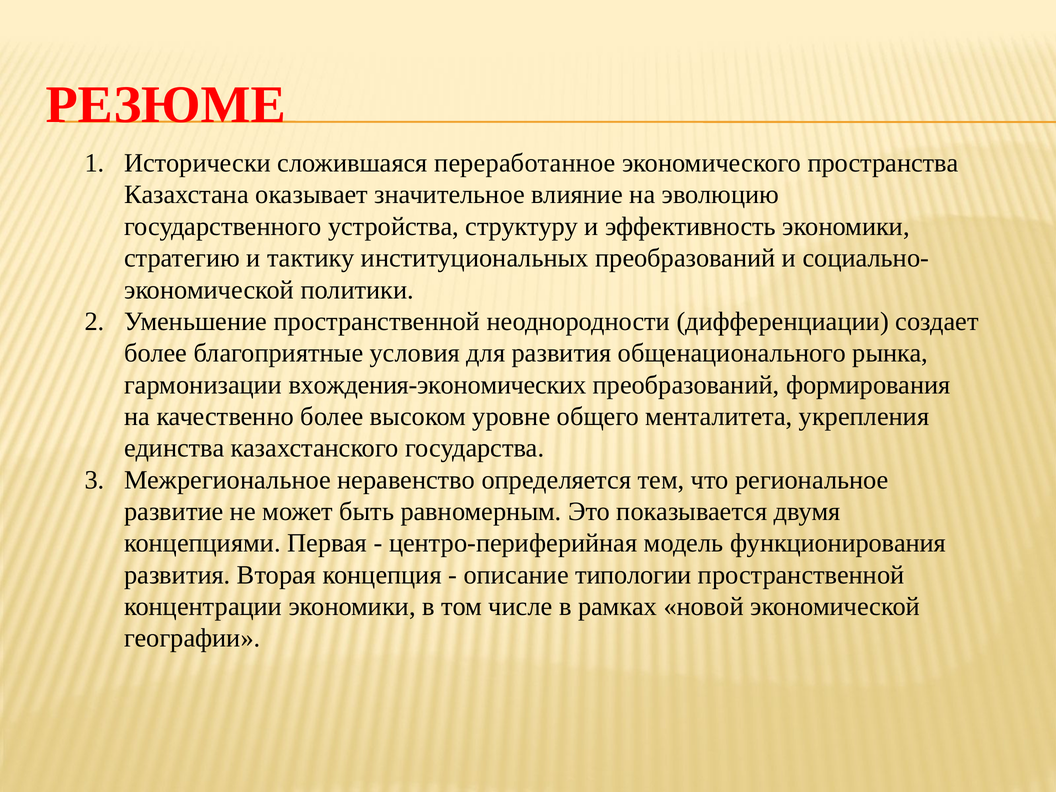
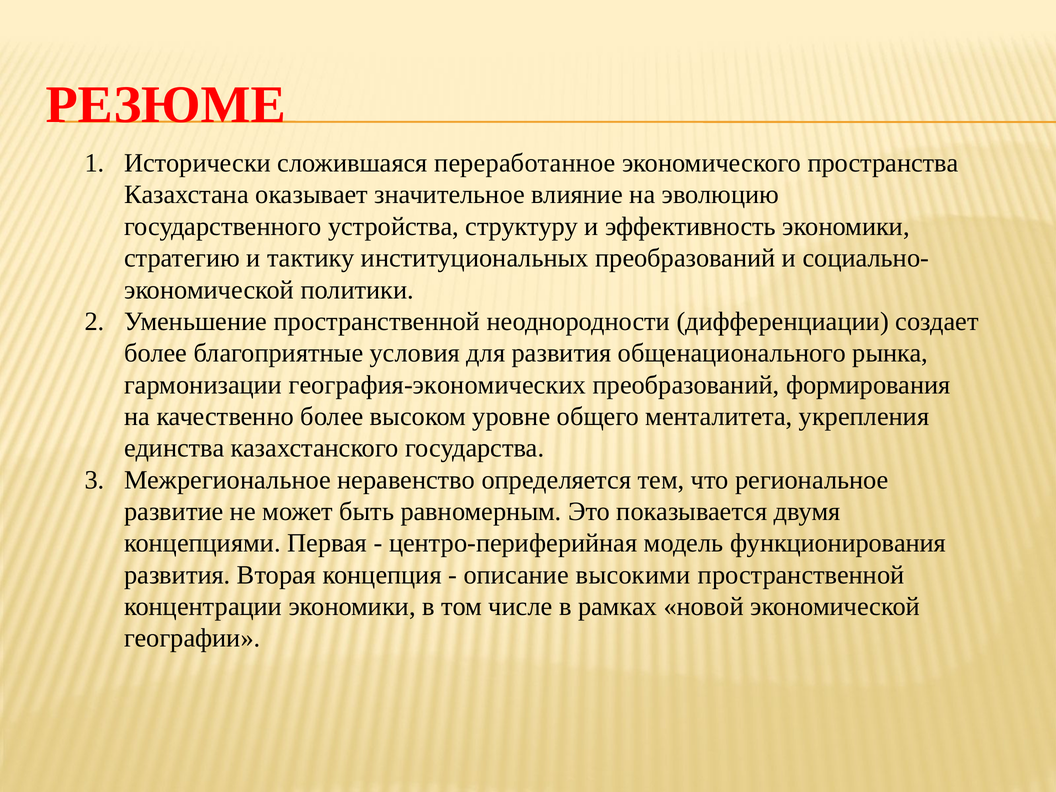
вхождения-экономических: вхождения-экономических -> география-экономических (437, 385)
типологии: типологии -> высокими (633, 575)
